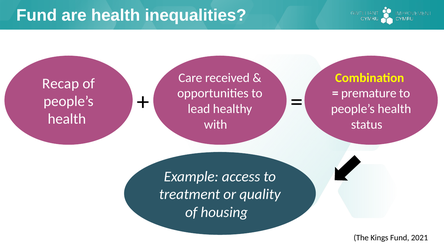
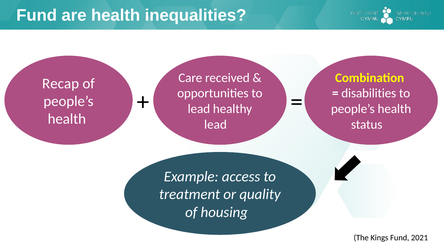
premature: premature -> disabilities (369, 93)
with: with -> lead (215, 124)
